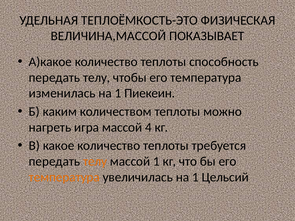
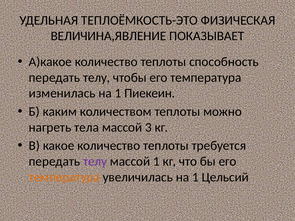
ВЕЛИЧИНА,МАССОЙ: ВЕЛИЧИНА,МАССОЙ -> ВЕЛИЧИНА,ЯВЛЕНИЕ (108, 36)
игра: игра -> тела (87, 127)
4: 4 -> 3 (148, 127)
телу colour: orange -> purple (95, 162)
